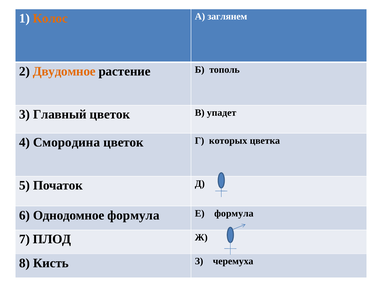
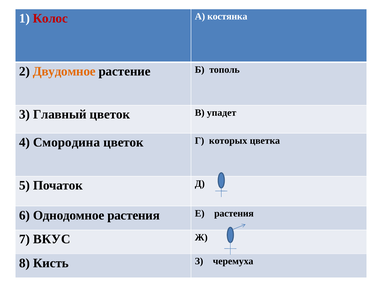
Колос colour: orange -> red (50, 18)
заглянем: заглянем -> костянка (227, 16)
Однодомное формула: формула -> растения (134, 215)
Е формула: формула -> растения (234, 213)
ПЛОД: ПЛОД -> ВКУС (52, 239)
